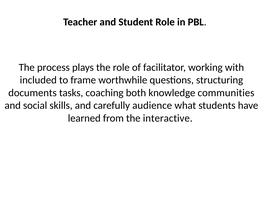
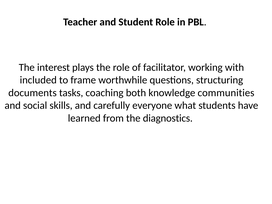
process: process -> interest (53, 67)
audience: audience -> everyone (152, 105)
interactive: interactive -> diagnostics (168, 118)
